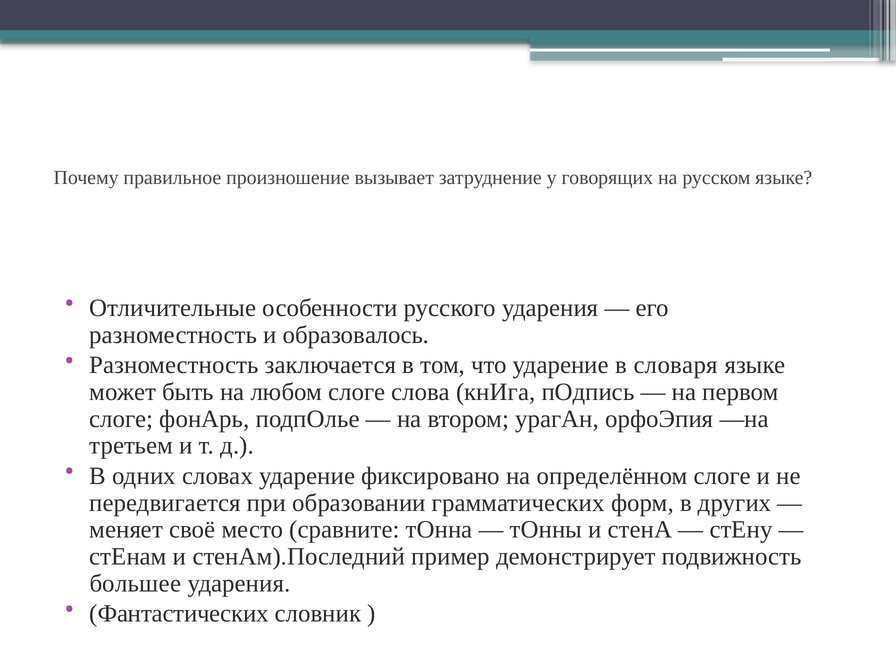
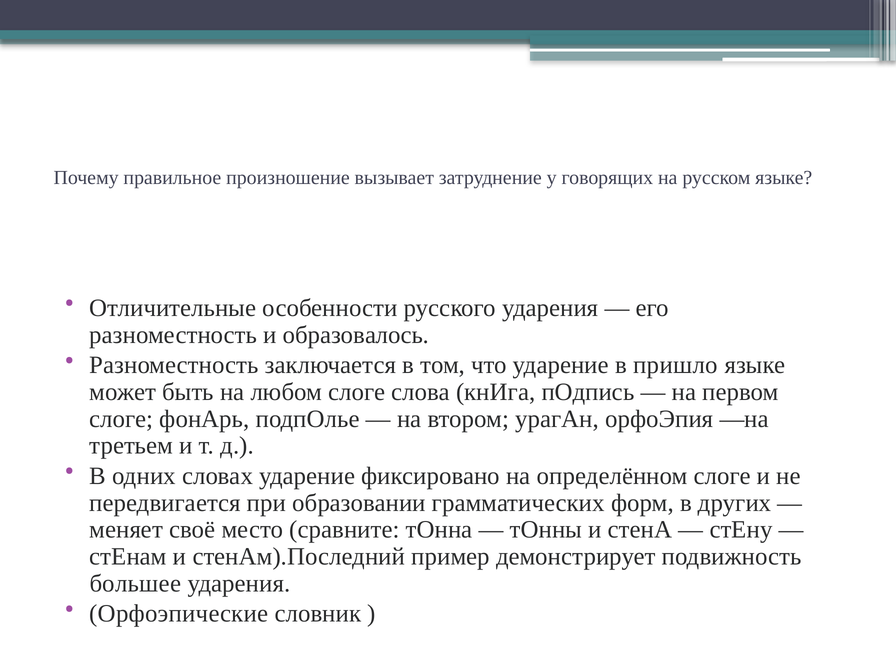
словаря: словаря -> пришло (676, 365)
Фантастических: Фантастических -> Орфоэпические (179, 614)
